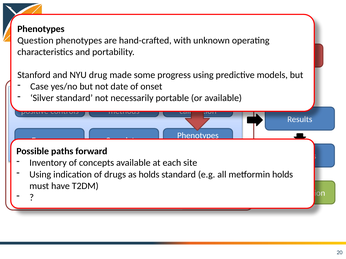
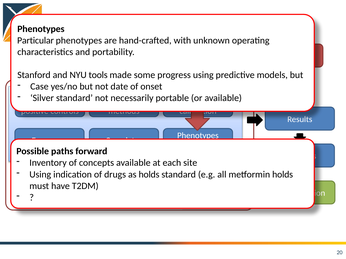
Question: Question -> Particular (35, 41)
drug: drug -> tools (98, 75)
